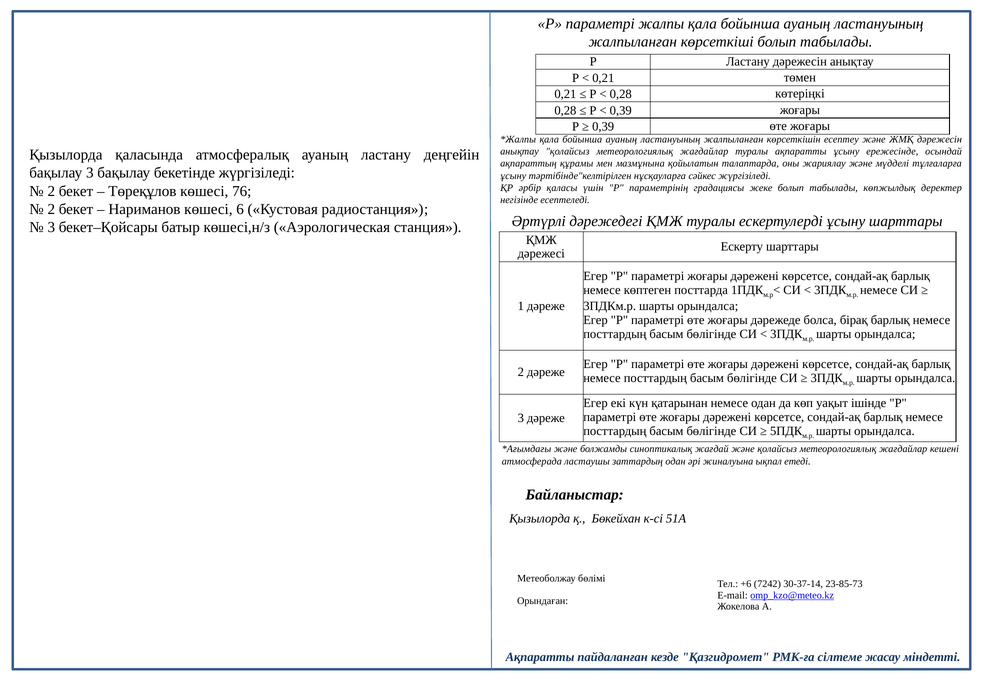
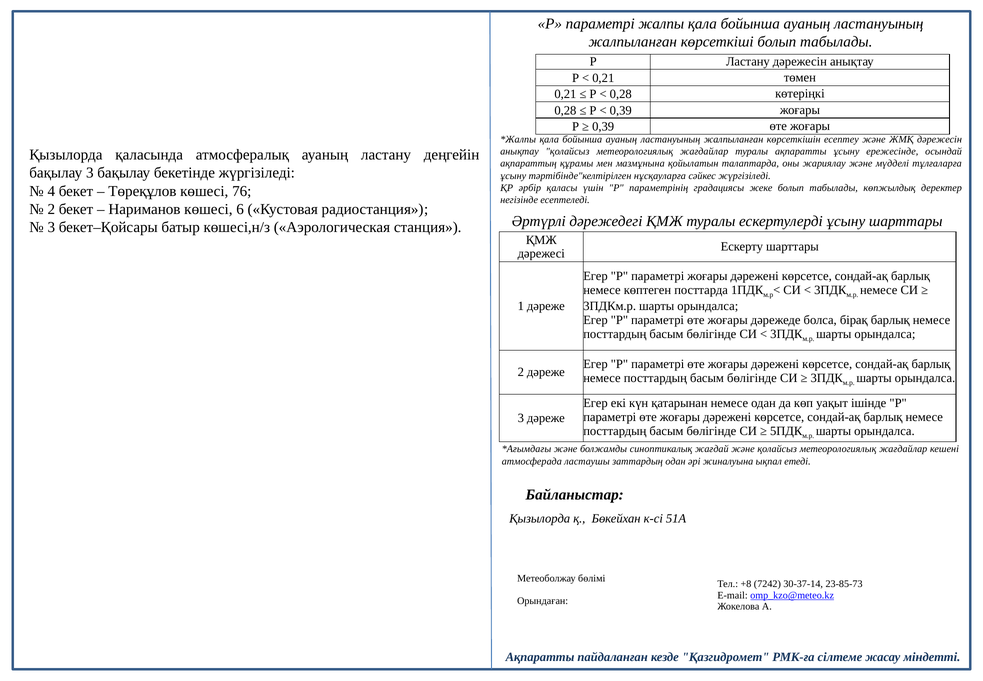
2: 2 -> 4 (51, 191)
+6: +6 -> +8 (746, 584)
